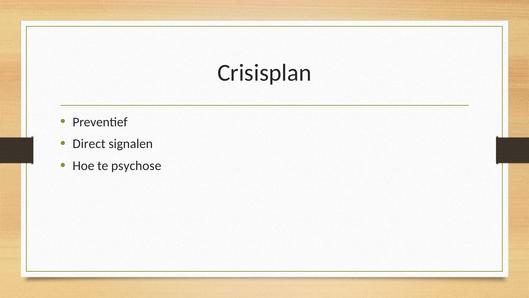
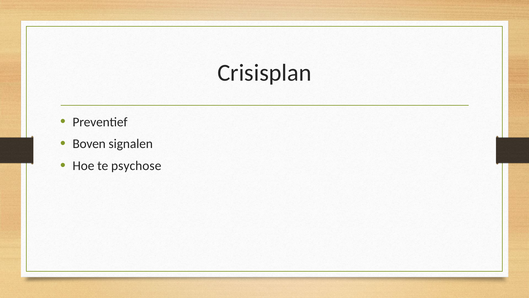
Direct: Direct -> Boven (89, 144)
